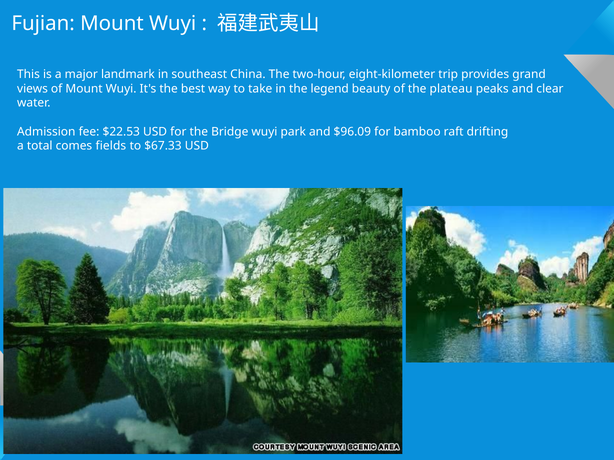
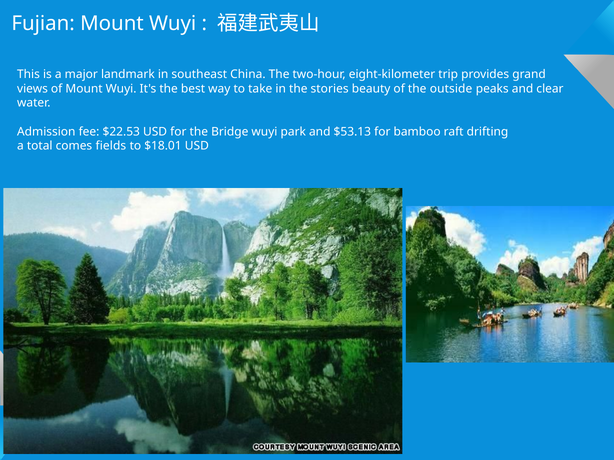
legend: legend -> stories (330, 89)
plateau: plateau -> outside (451, 89)
$96.09: $96.09 -> $53.13 (352, 132)
$67.33: $67.33 -> $18.01 (163, 146)
